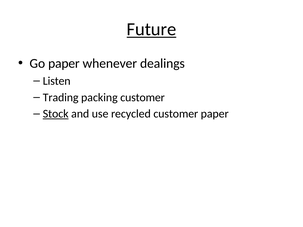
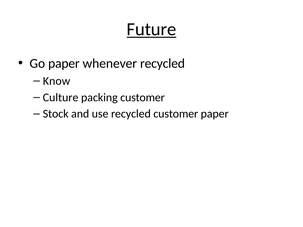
whenever dealings: dealings -> recycled (162, 64)
Listen: Listen -> Know (57, 81)
Trading: Trading -> Culture (61, 97)
Stock underline: present -> none (56, 114)
